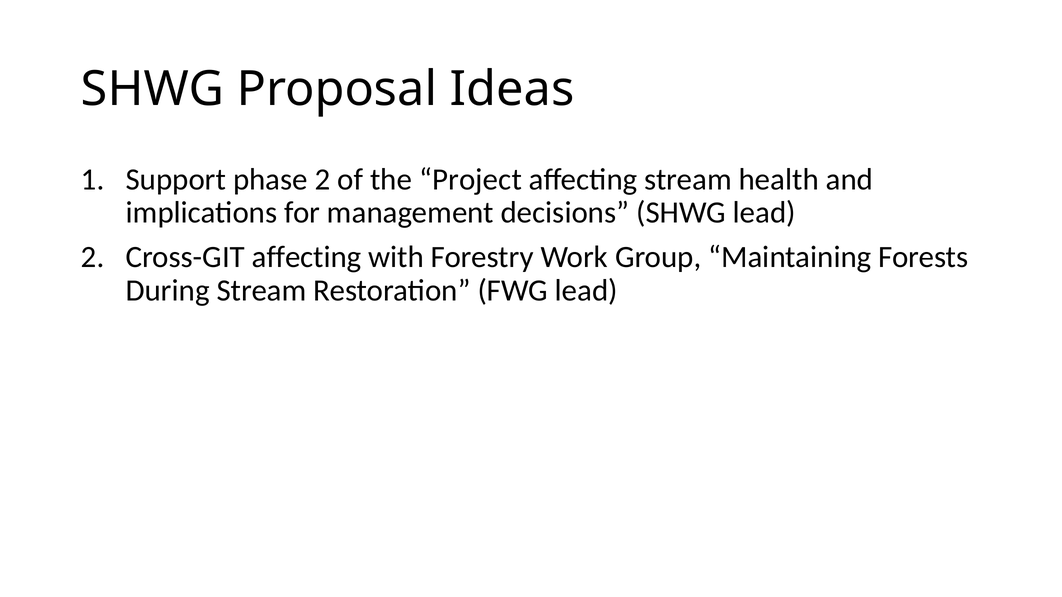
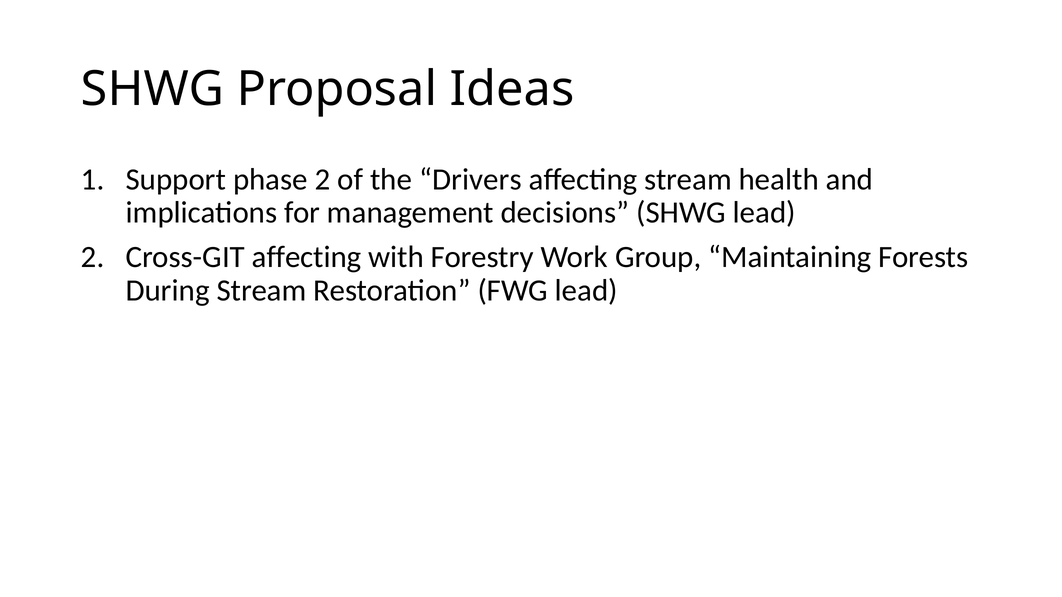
Project: Project -> Drivers (471, 179)
